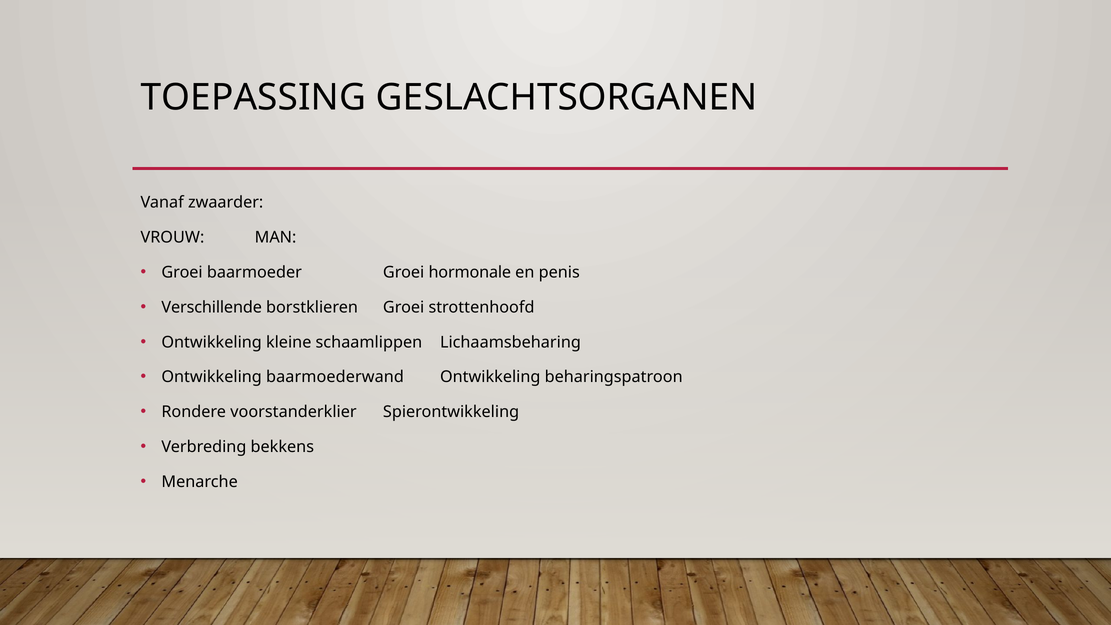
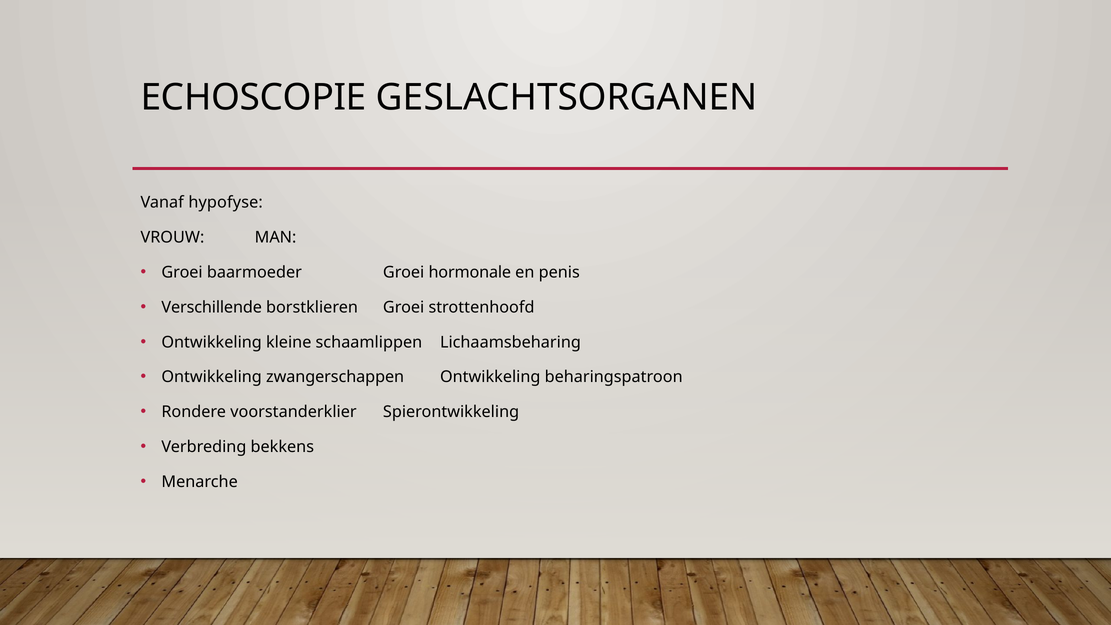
TOEPASSING: TOEPASSING -> ECHOSCOPIE (254, 97)
zwaarder: zwaarder -> hypofyse (226, 203)
baarmoederwand: baarmoederwand -> zwangerschappen (335, 377)
